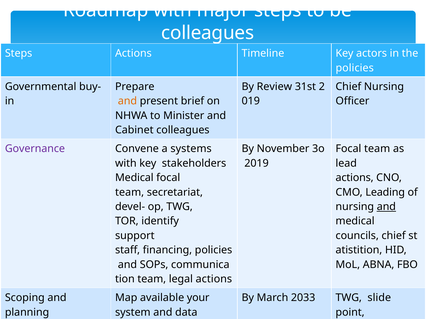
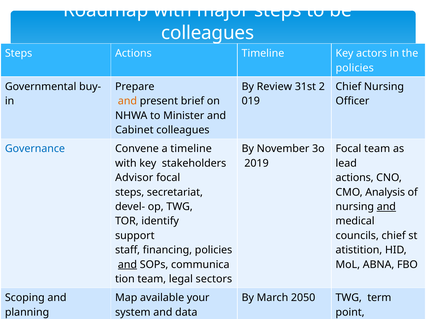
Governance colour: purple -> blue (35, 149)
a systems: systems -> timeline (191, 149)
Medical: Medical -> Advisor (134, 178)
team: team -> steps (130, 192)
CMO Leading: Leading -> Analysis (385, 192)
and underline: none -> present (127, 265)
legal actions: actions -> sectors (214, 279)
2033: 2033 -> 2050 (303, 298)
slide: slide -> term (379, 298)
